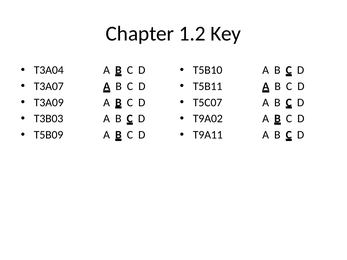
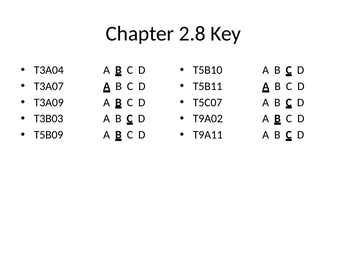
1.2: 1.2 -> 2.8 (192, 34)
